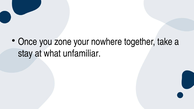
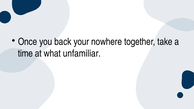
zone: zone -> back (63, 42)
stay: stay -> time (25, 53)
